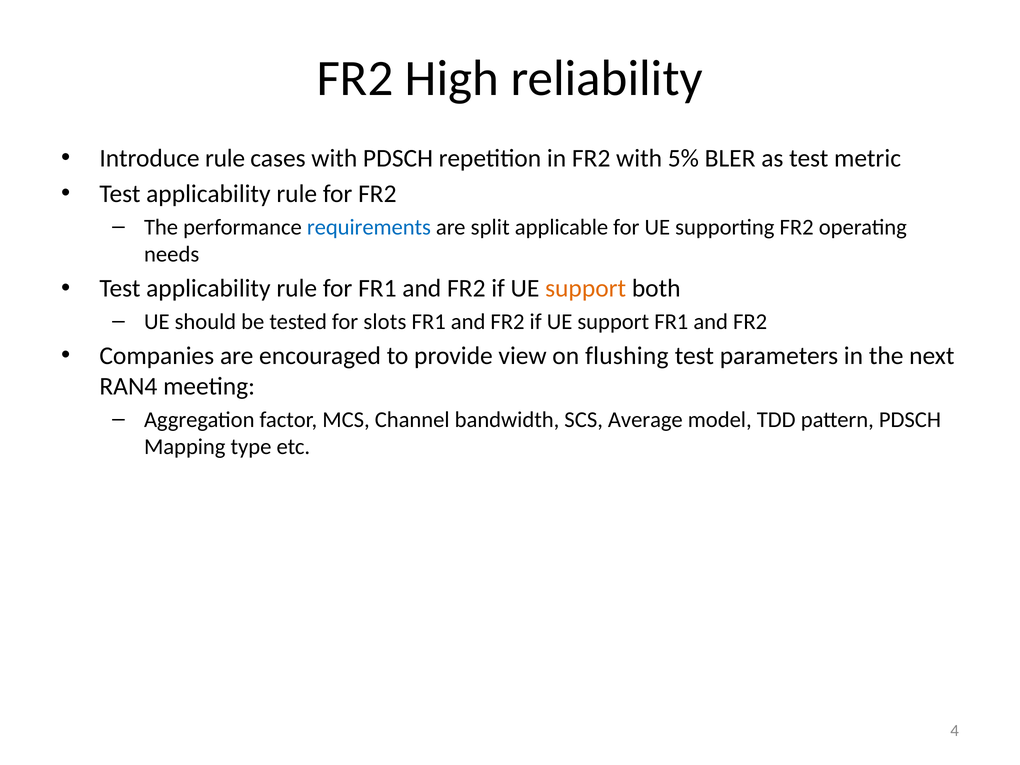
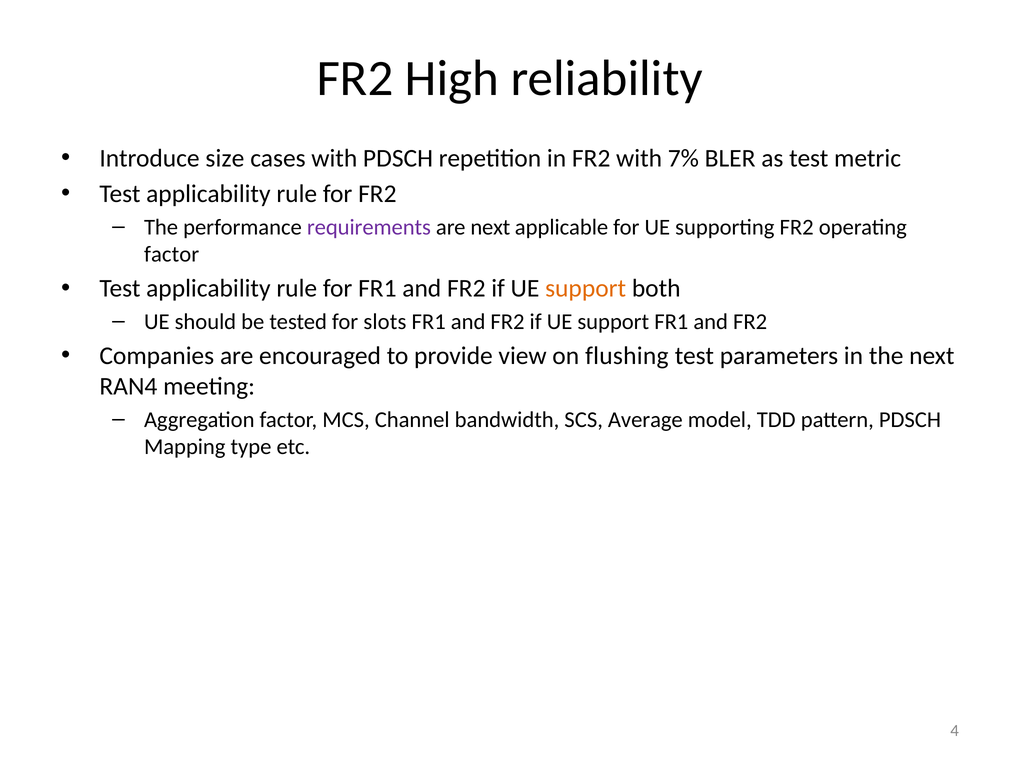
Introduce rule: rule -> size (225, 158)
5%: 5% -> 7% (683, 158)
requirements colour: blue -> purple (369, 227)
are split: split -> next (490, 227)
needs: needs -> factor (172, 254)
